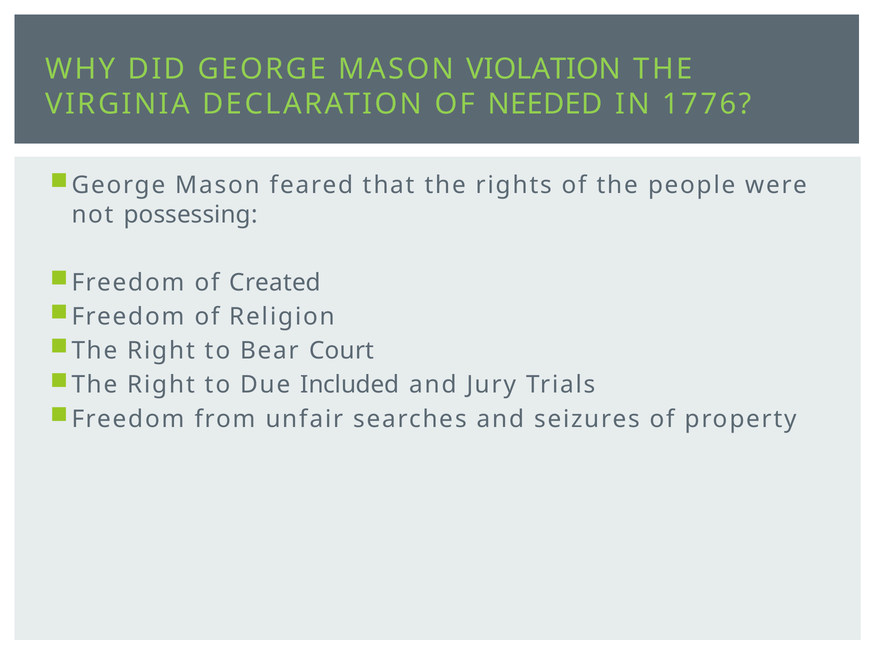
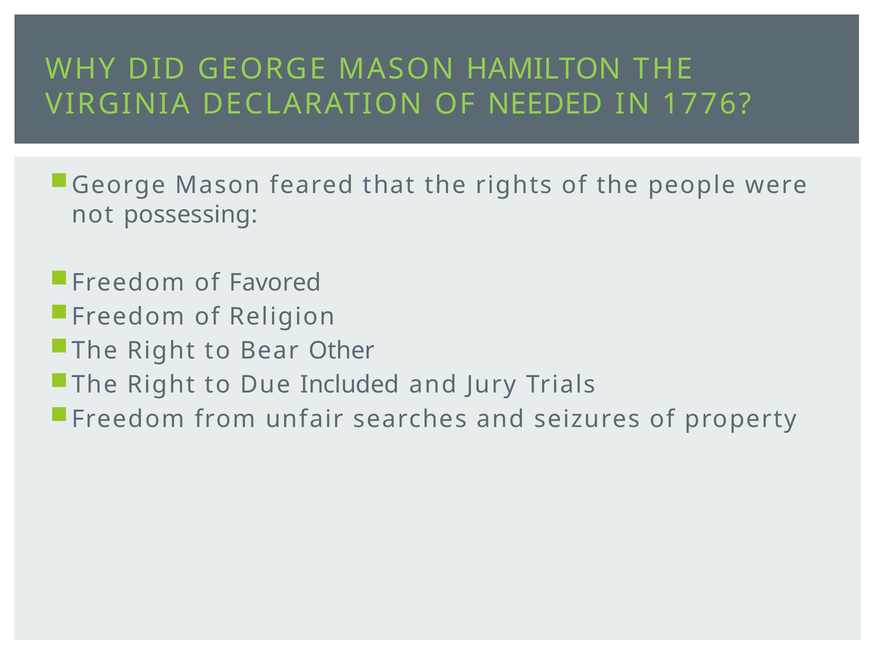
VIOLATION: VIOLATION -> HAMILTON (544, 69)
Created: Created -> Favored (275, 283)
Court: Court -> Other (342, 351)
